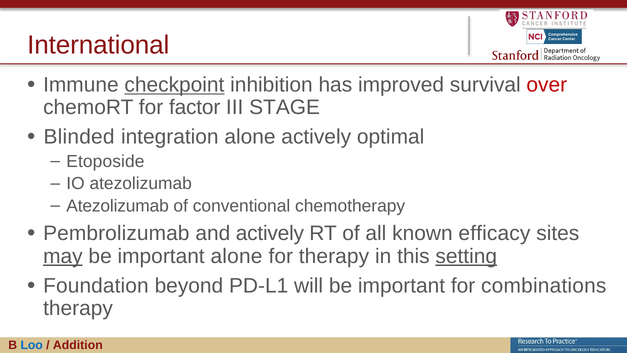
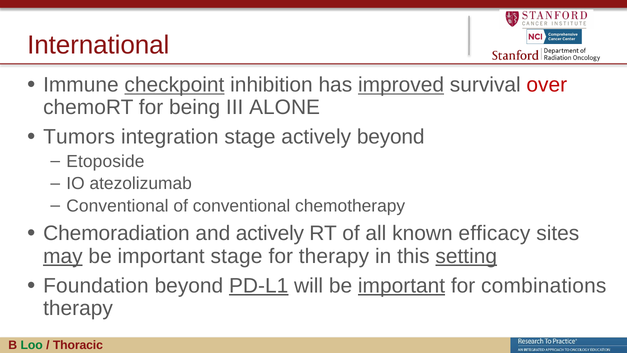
improved underline: none -> present (401, 85)
factor: factor -> being (195, 107)
STAGE: STAGE -> ALONE (285, 107)
Blinded: Blinded -> Tumors (79, 137)
integration alone: alone -> stage (250, 137)
actively optimal: optimal -> beyond (391, 137)
Atezolizumab: Atezolizumab -> Conventional (117, 206)
Pembrolizumab: Pembrolizumab -> Chemoradiation (116, 233)
important alone: alone -> stage (237, 256)
PD-L1 underline: none -> present (259, 285)
important underline: none -> present (402, 285)
Loo colour: blue -> green (32, 345)
Addition: Addition -> Thoracic (78, 345)
